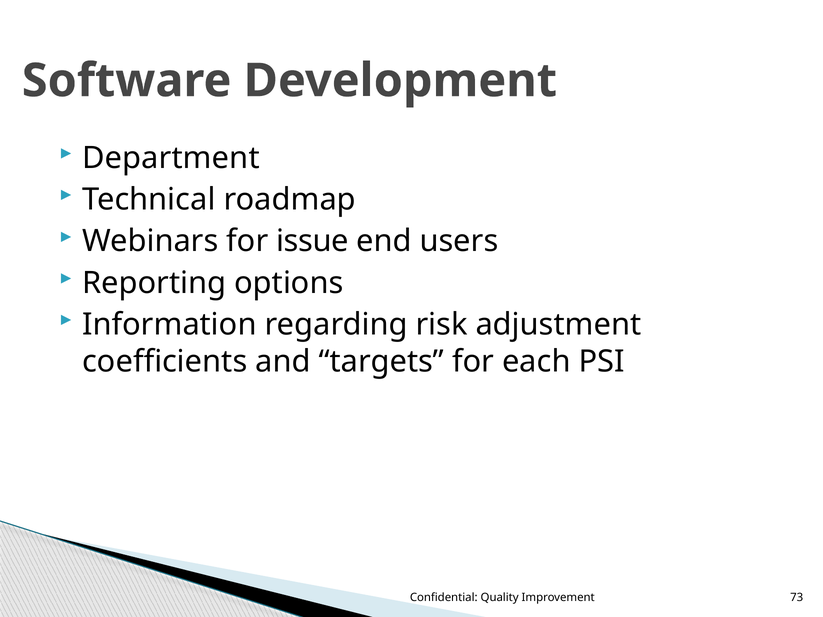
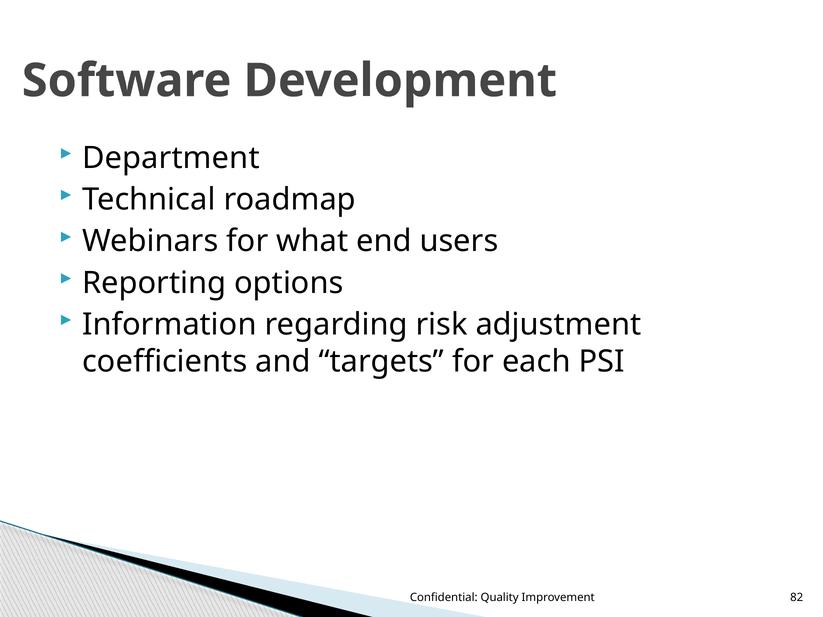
issue: issue -> what (312, 241)
73: 73 -> 82 (797, 598)
